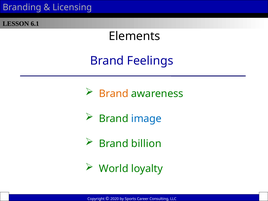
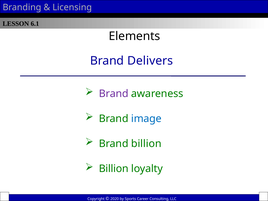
Feelings: Feelings -> Delivers (150, 61)
Brand colour: orange -> purple (114, 94)
World: World -> Billion (114, 169)
